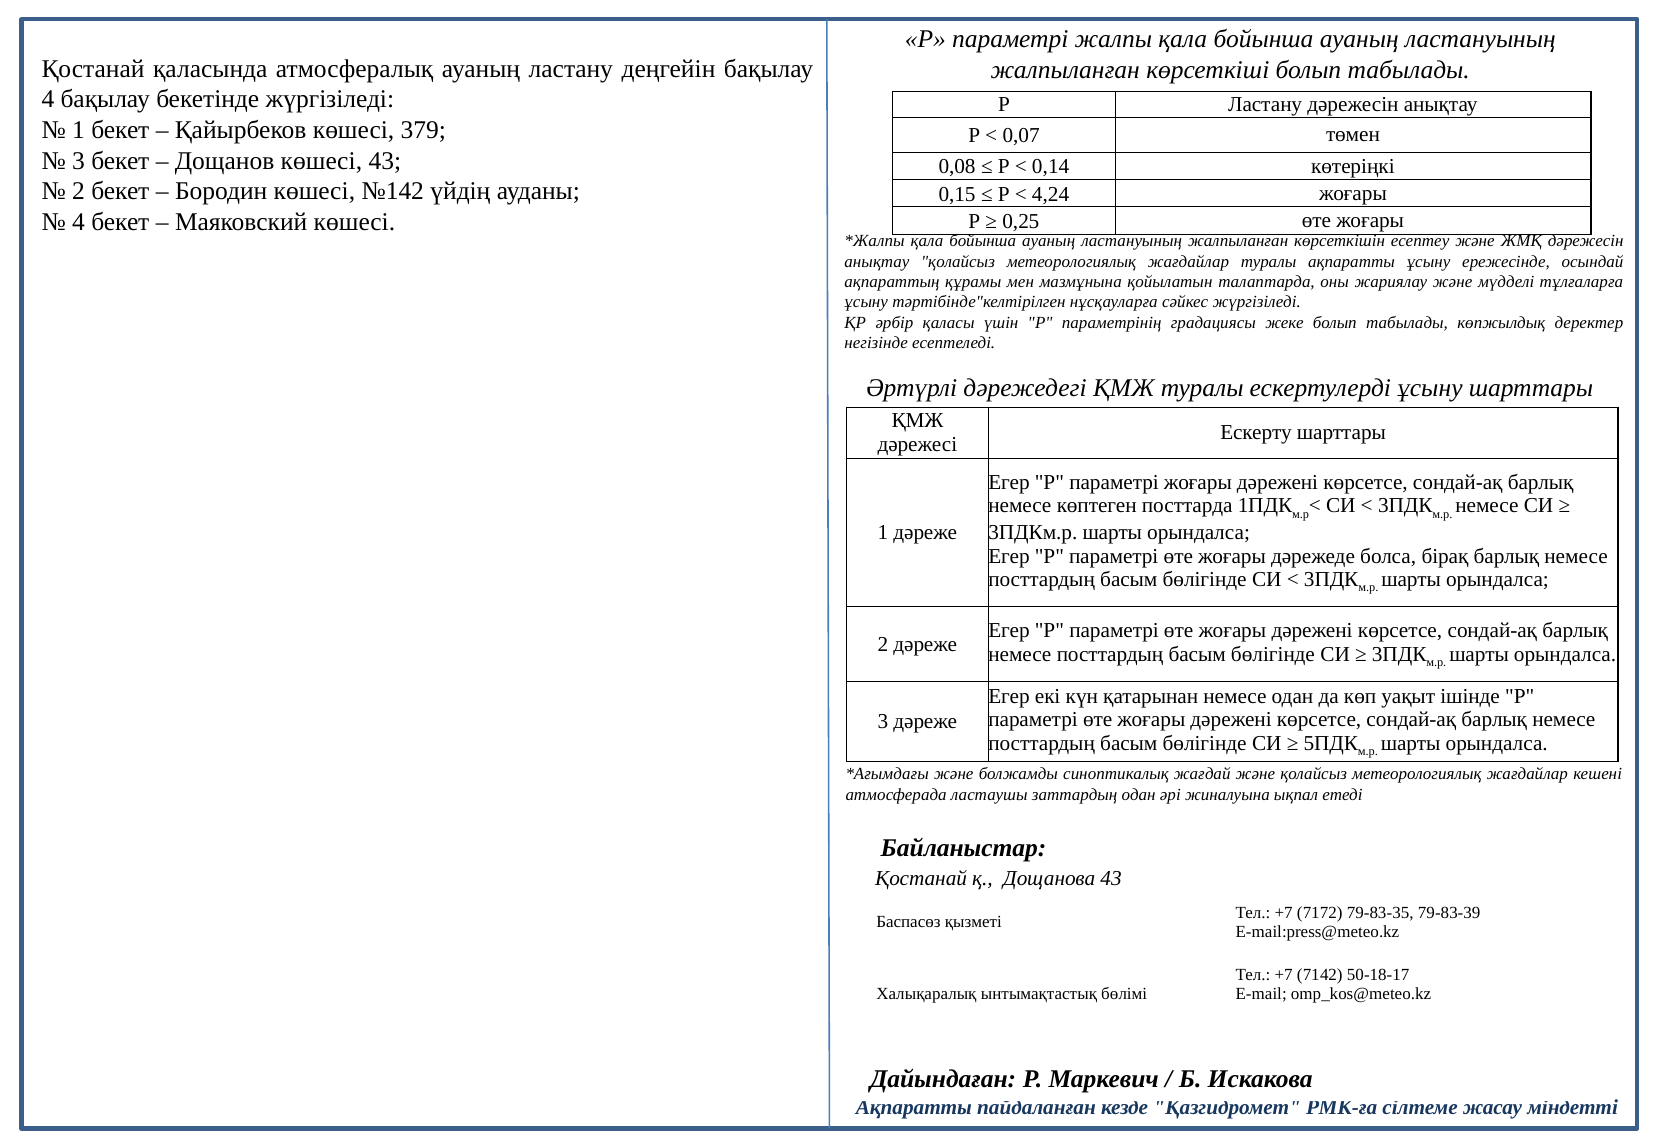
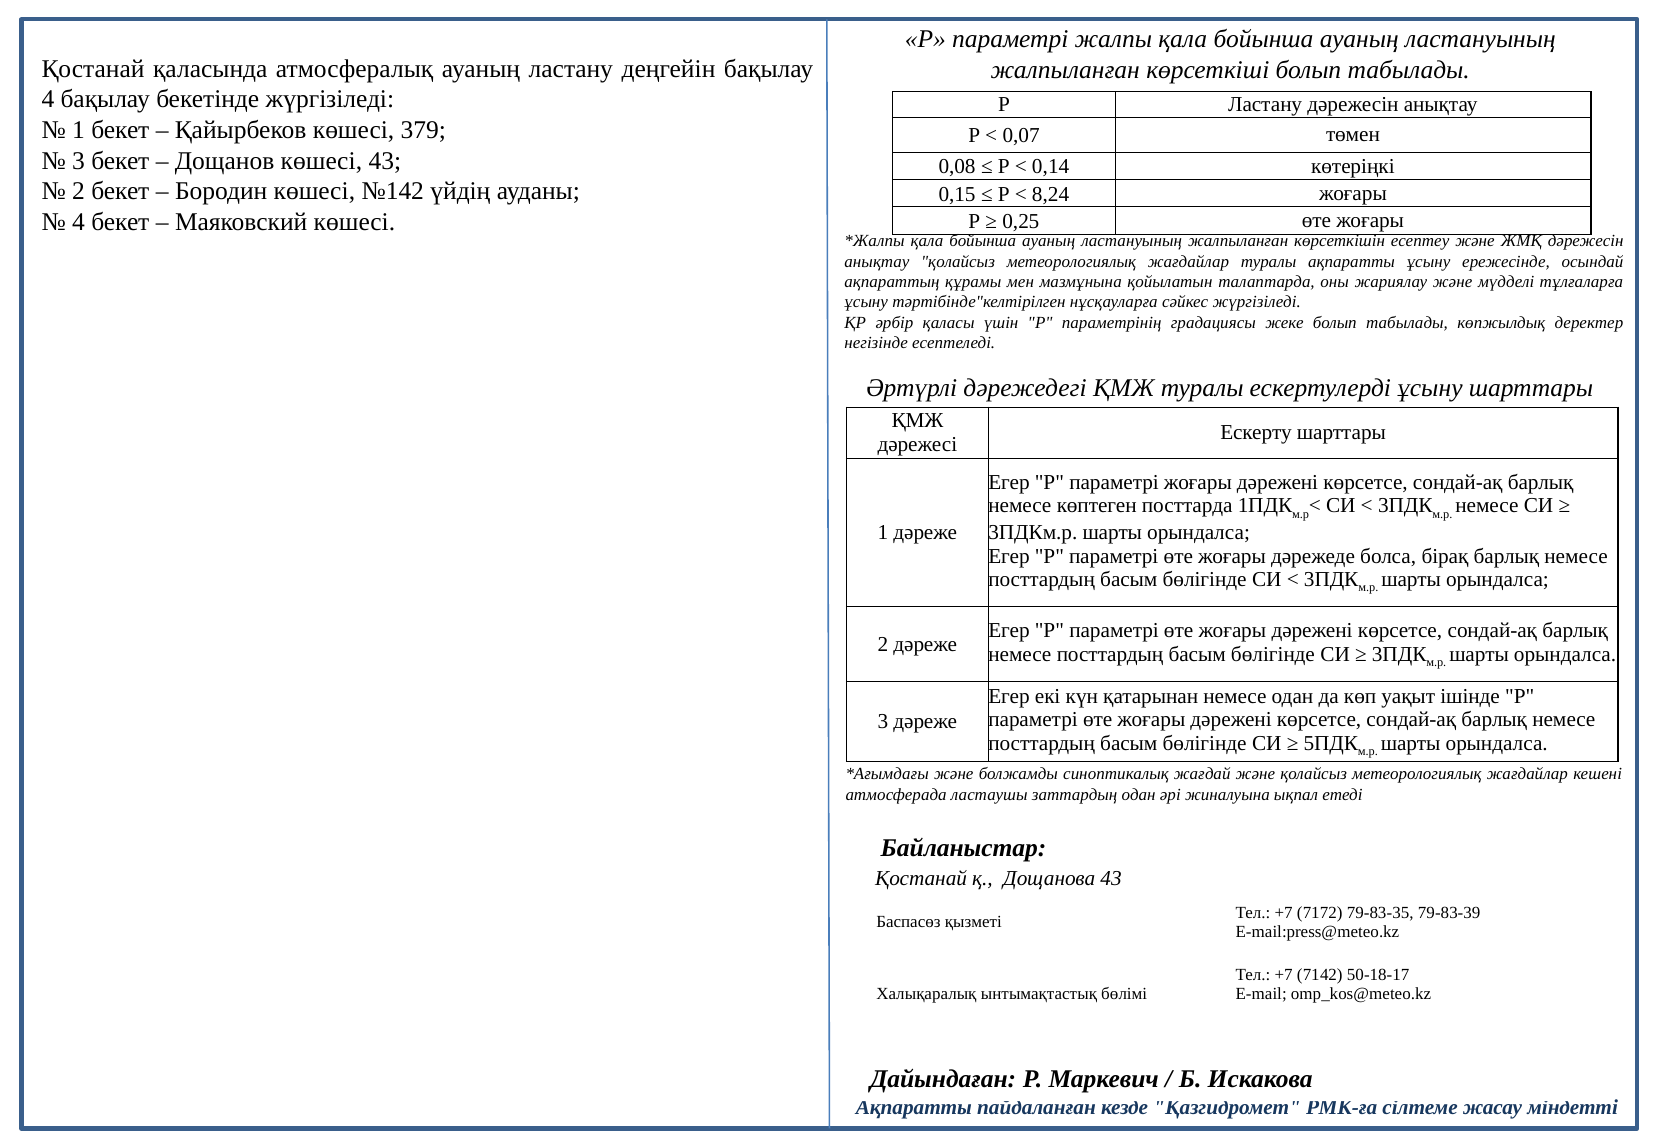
4,24: 4,24 -> 8,24 (1051, 194)
